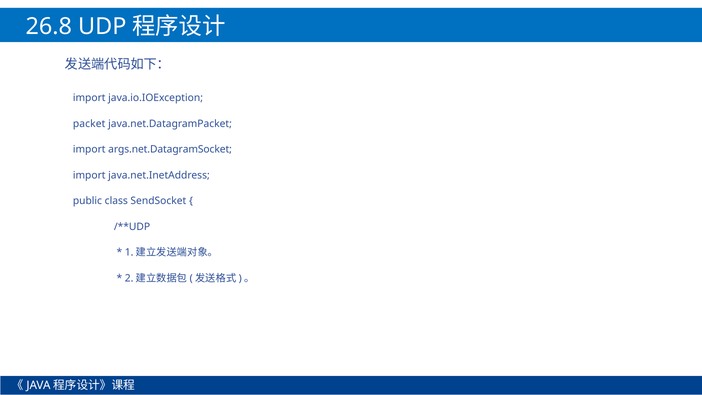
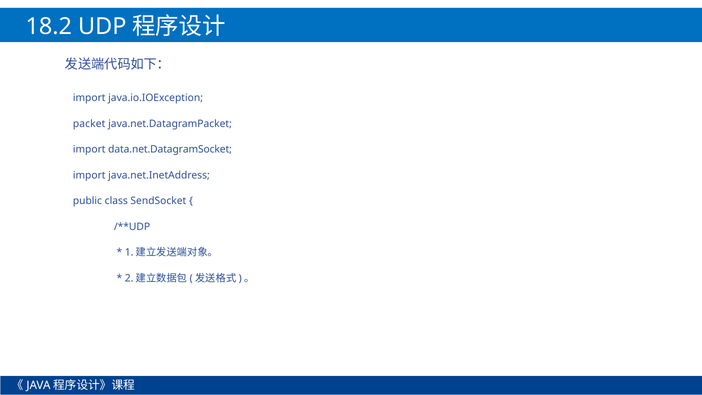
26.8: 26.8 -> 18.2 (49, 26)
args.net.DatagramSocket: args.net.DatagramSocket -> data.net.DatagramSocket (170, 150)
